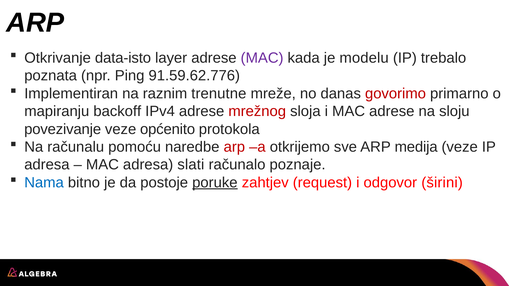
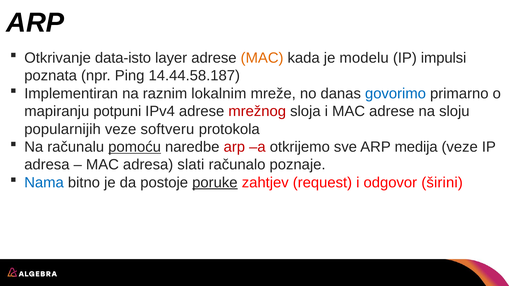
MAC colour: purple -> orange (262, 58)
trebalo: trebalo -> impulsi (444, 58)
91.59.62.776: 91.59.62.776 -> 14.44.58.187 (194, 76)
trenutne: trenutne -> lokalnim (219, 94)
govorimo colour: red -> blue (395, 94)
backoff: backoff -> potpuni (117, 111)
povezivanje: povezivanje -> popularnijih (63, 129)
općenito: općenito -> softveru (167, 129)
pomoću underline: none -> present (135, 147)
